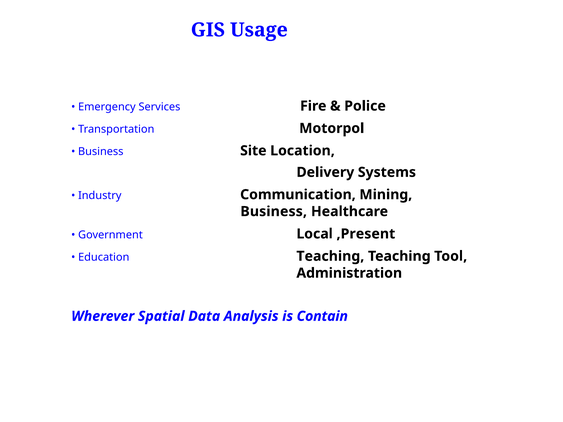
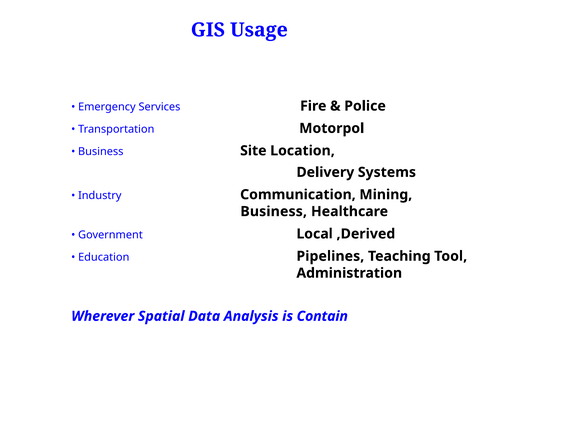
,Present: ,Present -> ,Derived (366, 234)
Education Teaching: Teaching -> Pipelines (330, 256)
